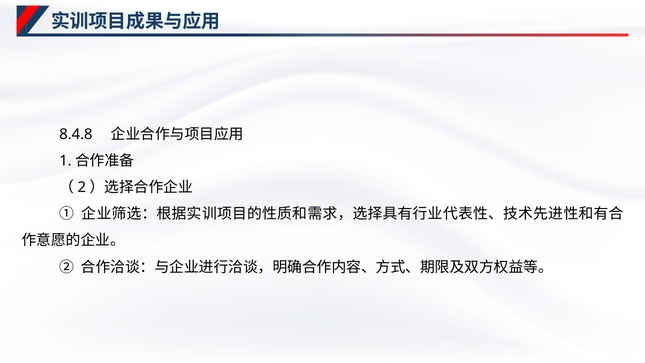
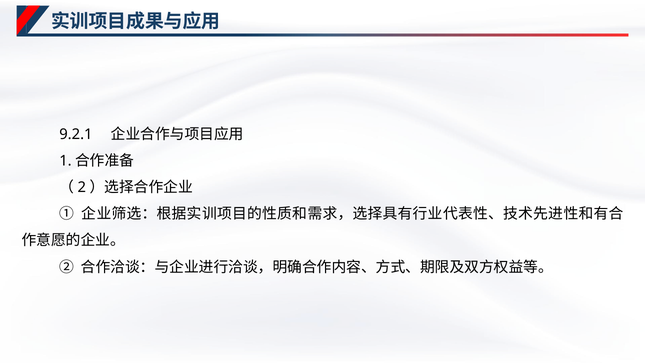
8.4.8: 8.4.8 -> 9.2.1 (76, 134)
